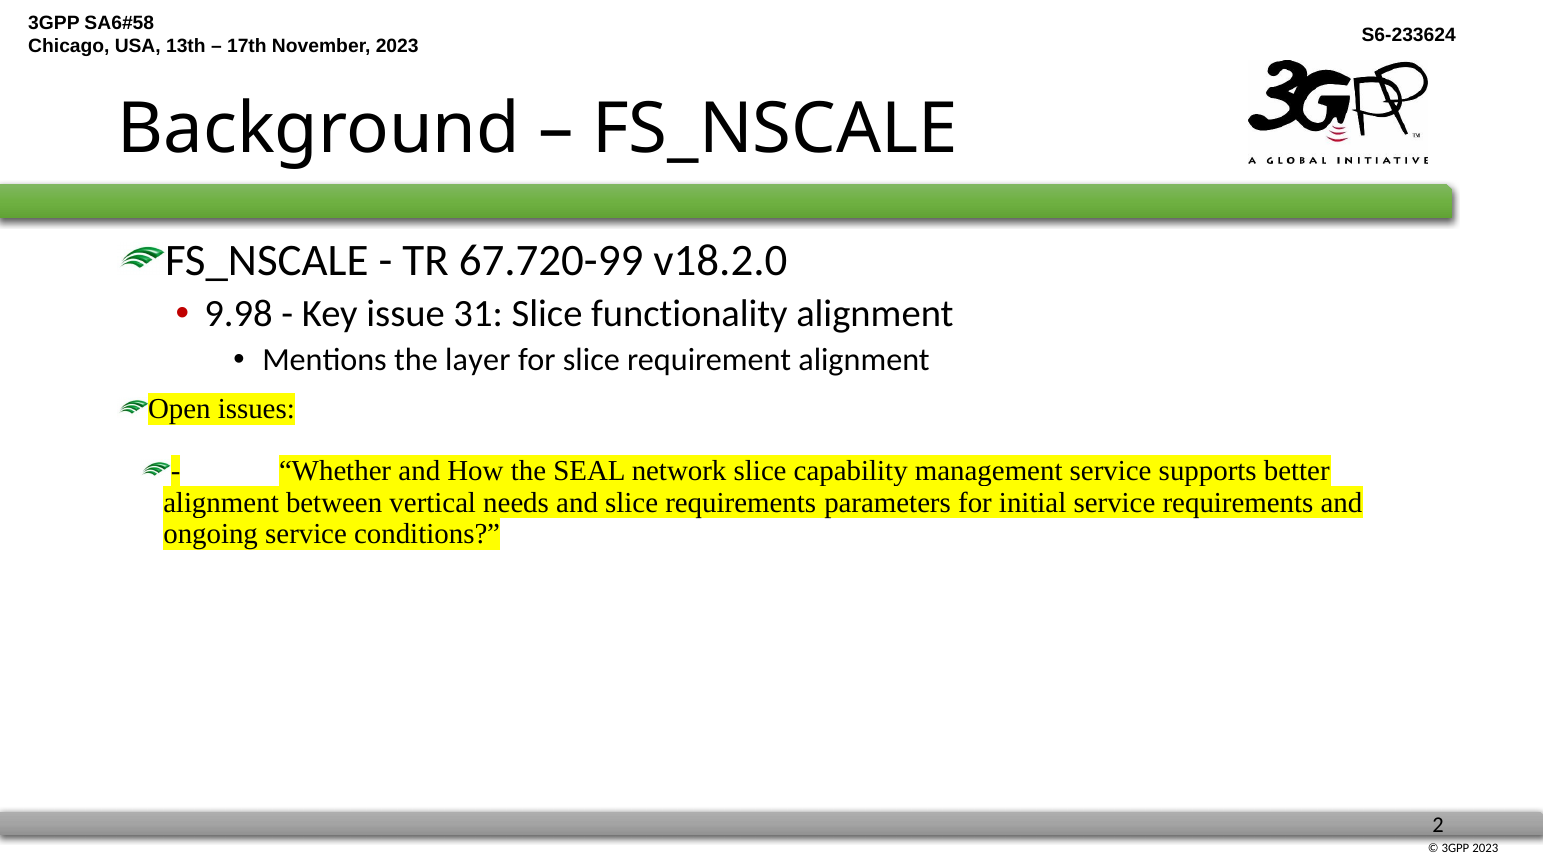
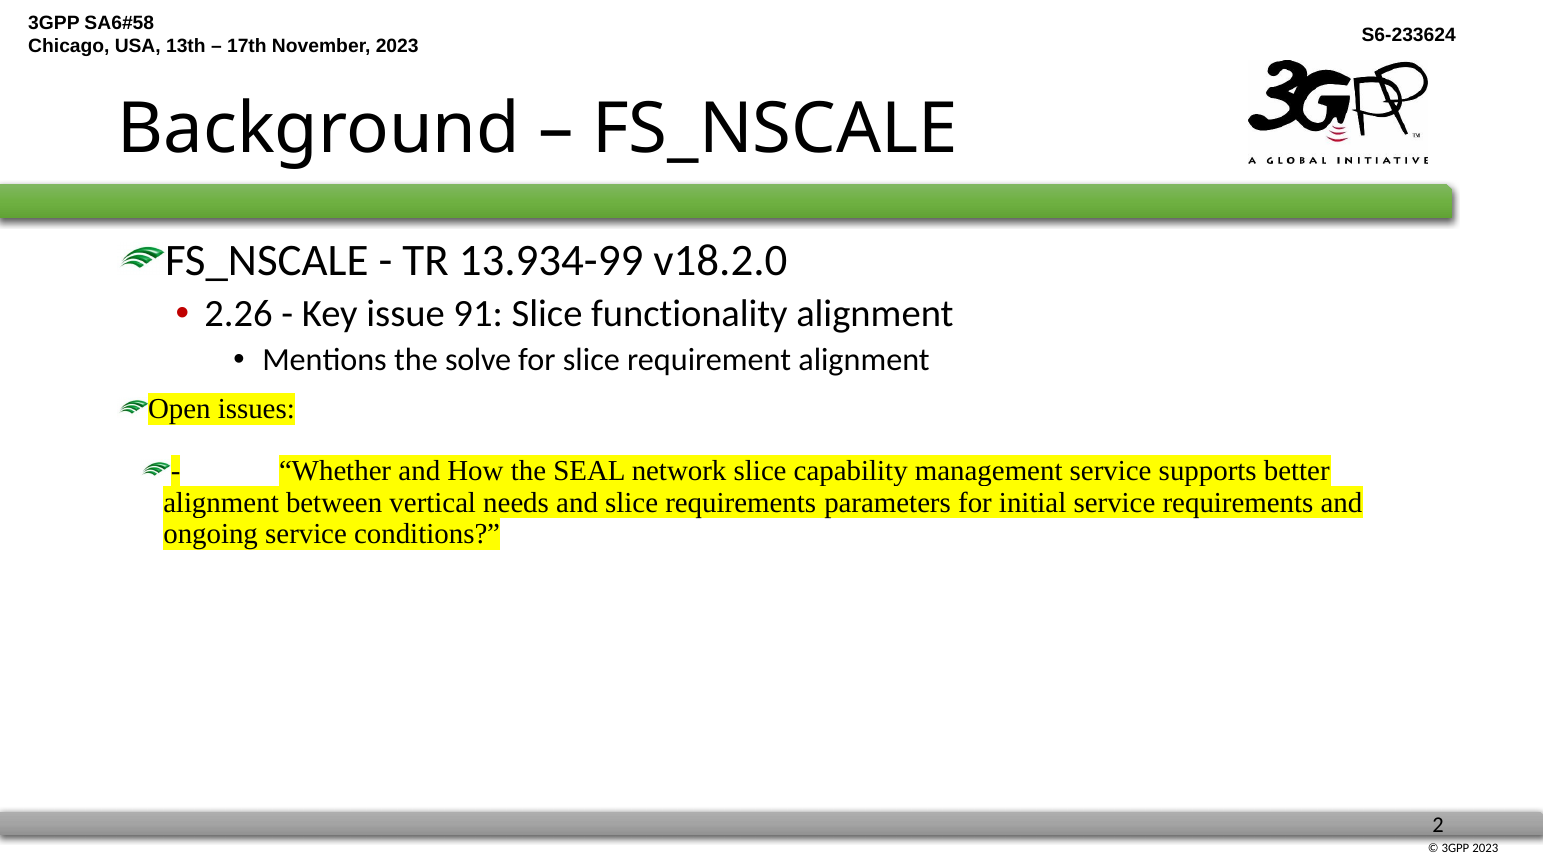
67.720-99: 67.720-99 -> 13.934-99 (551, 261)
9.98: 9.98 -> 2.26 (239, 314)
31: 31 -> 91 (478, 314)
layer: layer -> solve (478, 360)
